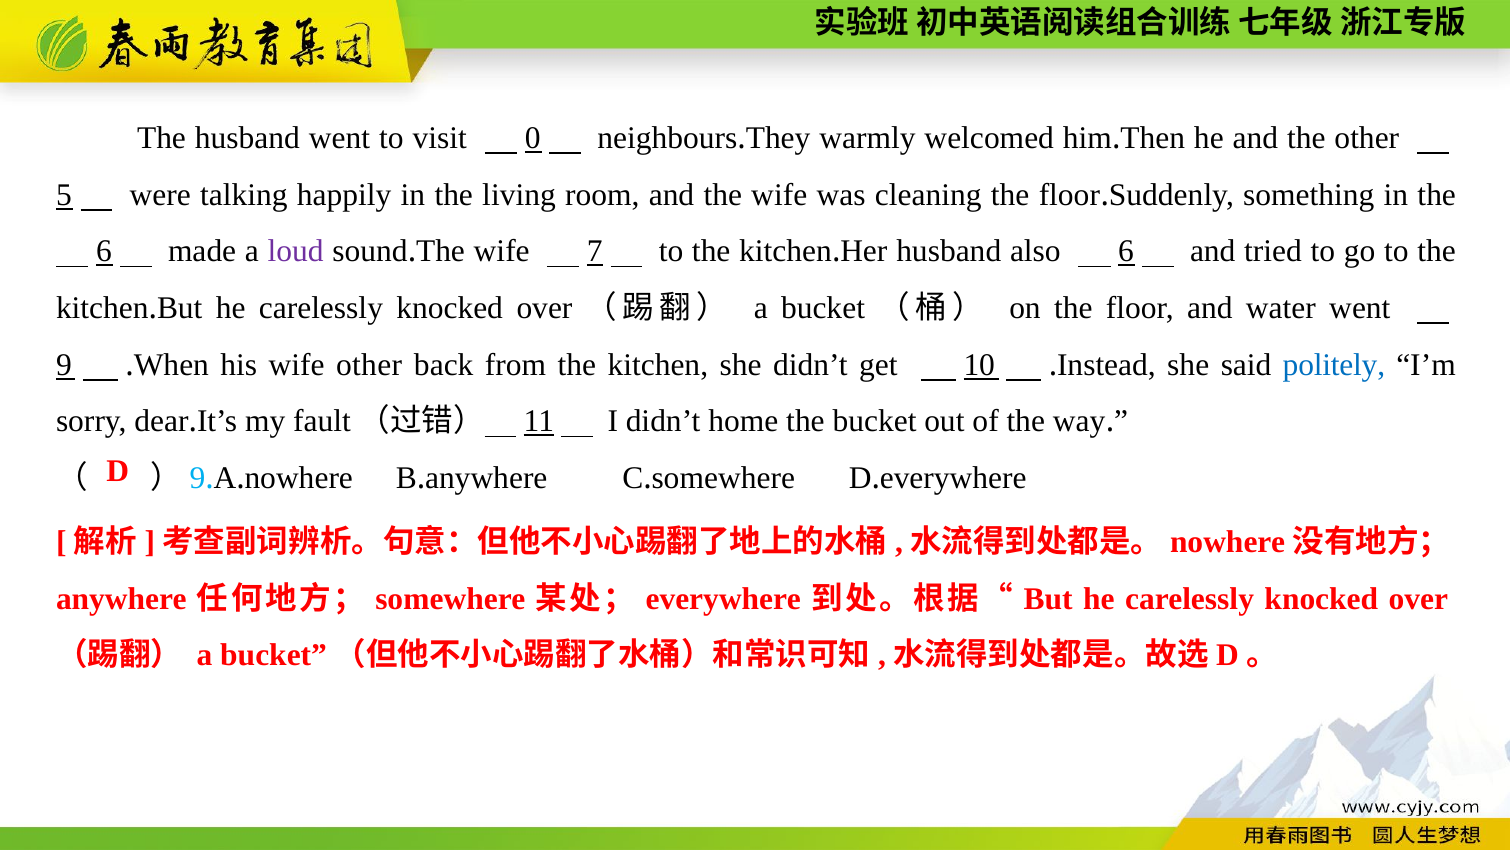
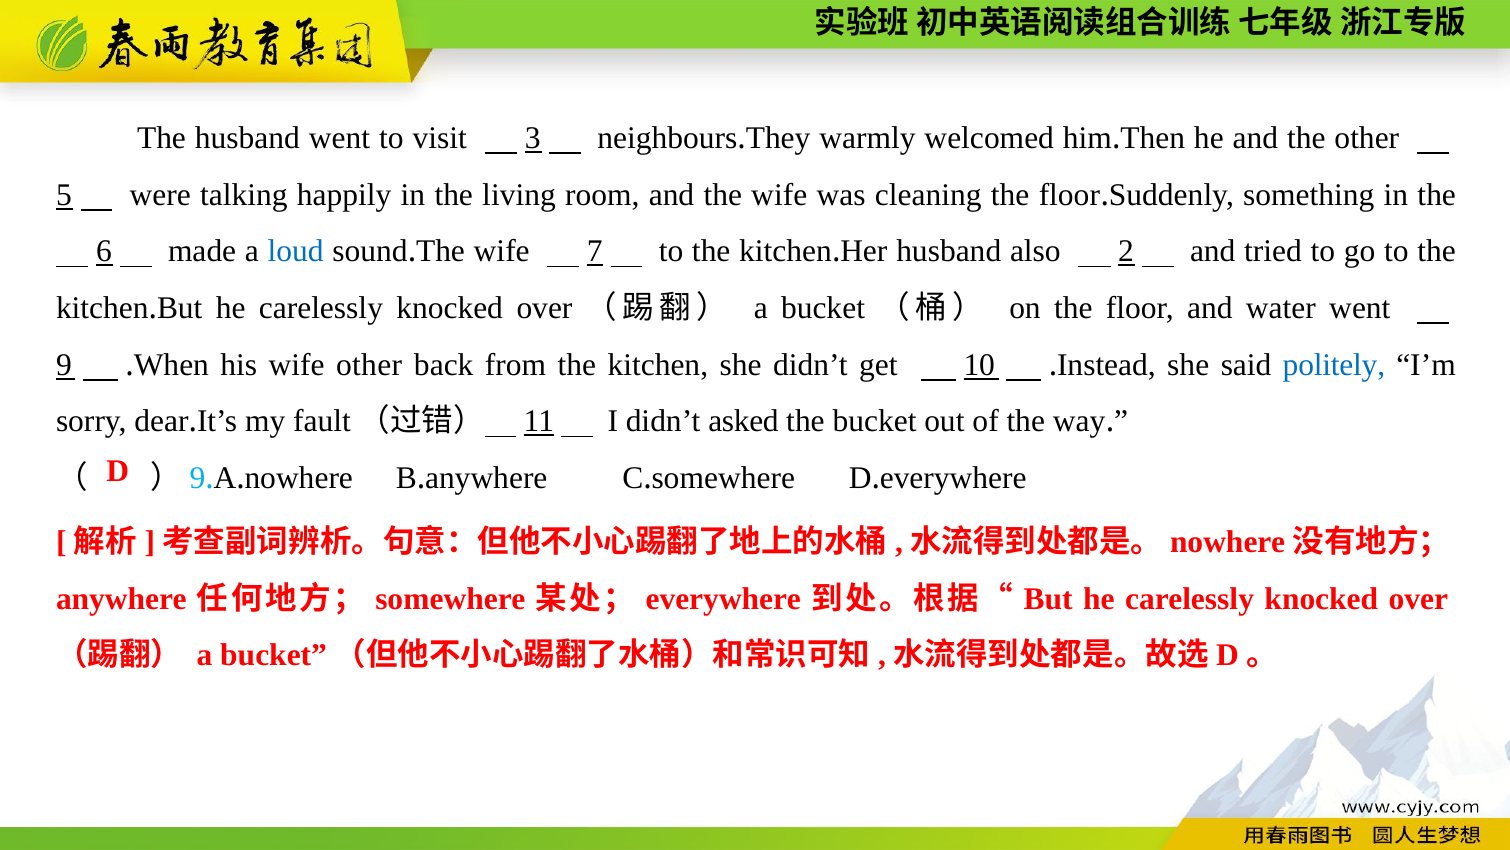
0: 0 -> 3 (533, 138)
loud colour: purple -> blue (296, 251)
also 6: 6 -> 2 (1126, 251)
home: home -> asked (743, 421)
